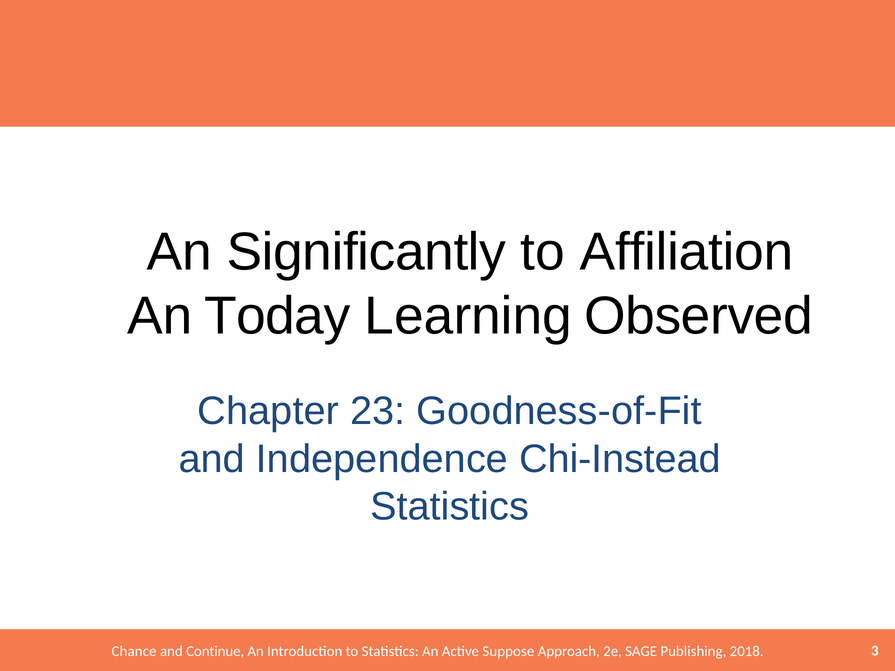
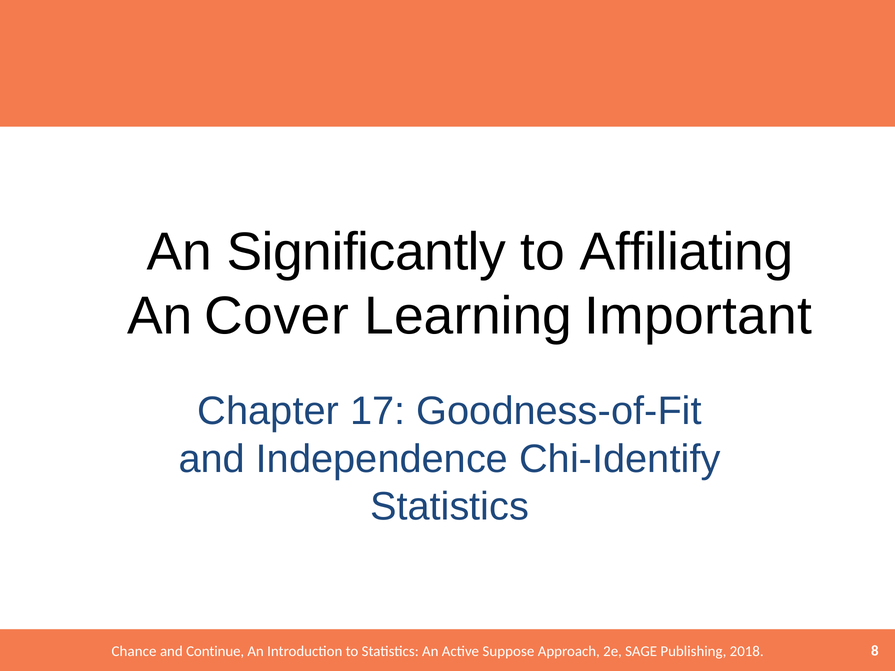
Affiliation: Affiliation -> Affiliating (687, 252)
Today: Today -> Cover (277, 316)
Observed: Observed -> Important (698, 316)
23: 23 -> 17 (378, 412)
Chi-Instead: Chi-Instead -> Chi-Identify (620, 459)
3: 3 -> 8 (875, 651)
